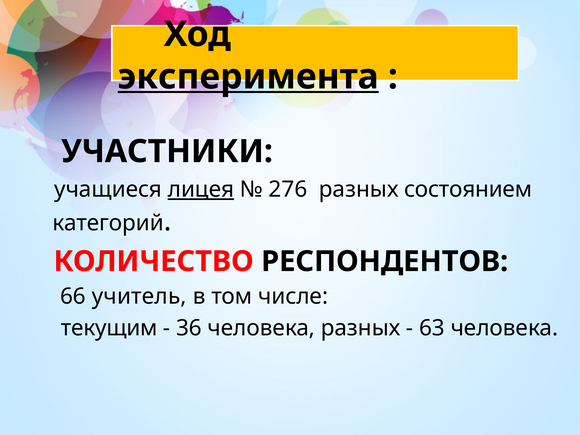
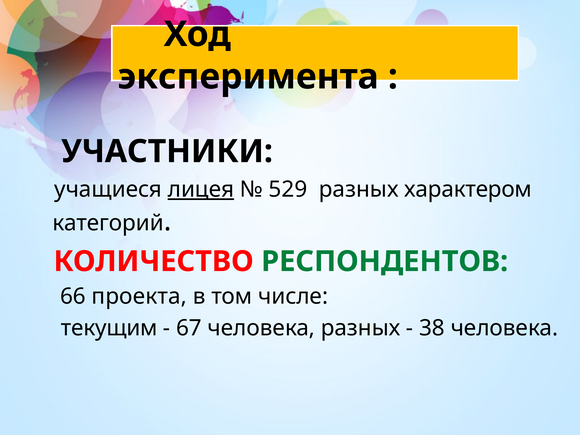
эксперимента underline: present -> none (248, 77)
276: 276 -> 529 (288, 189)
состоянием: состоянием -> характером (468, 189)
РЕСПОНДЕНТОВ colour: black -> green (385, 261)
учитель: учитель -> проекта (139, 296)
36: 36 -> 67 (189, 328)
63: 63 -> 38 (432, 328)
